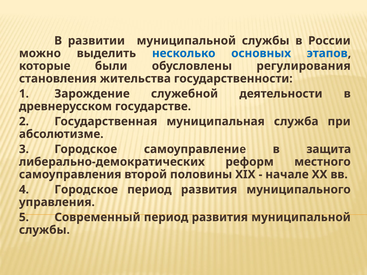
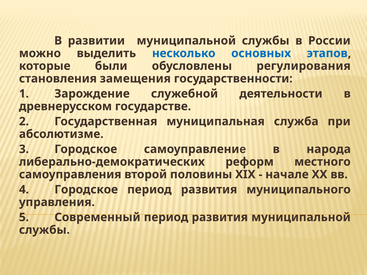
жительства: жительства -> замещения (135, 79)
защита: защита -> народа (329, 149)
